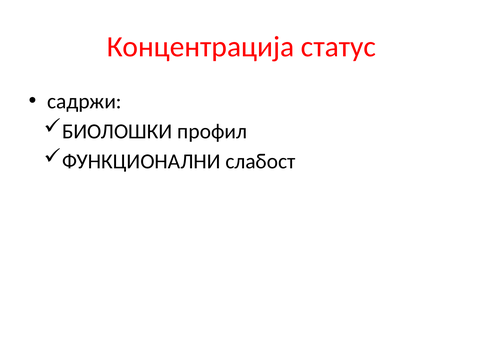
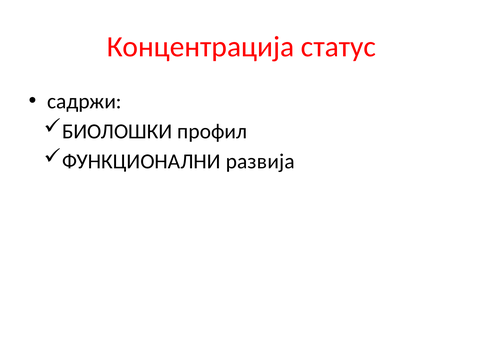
слабост: слабост -> развија (260, 161)
